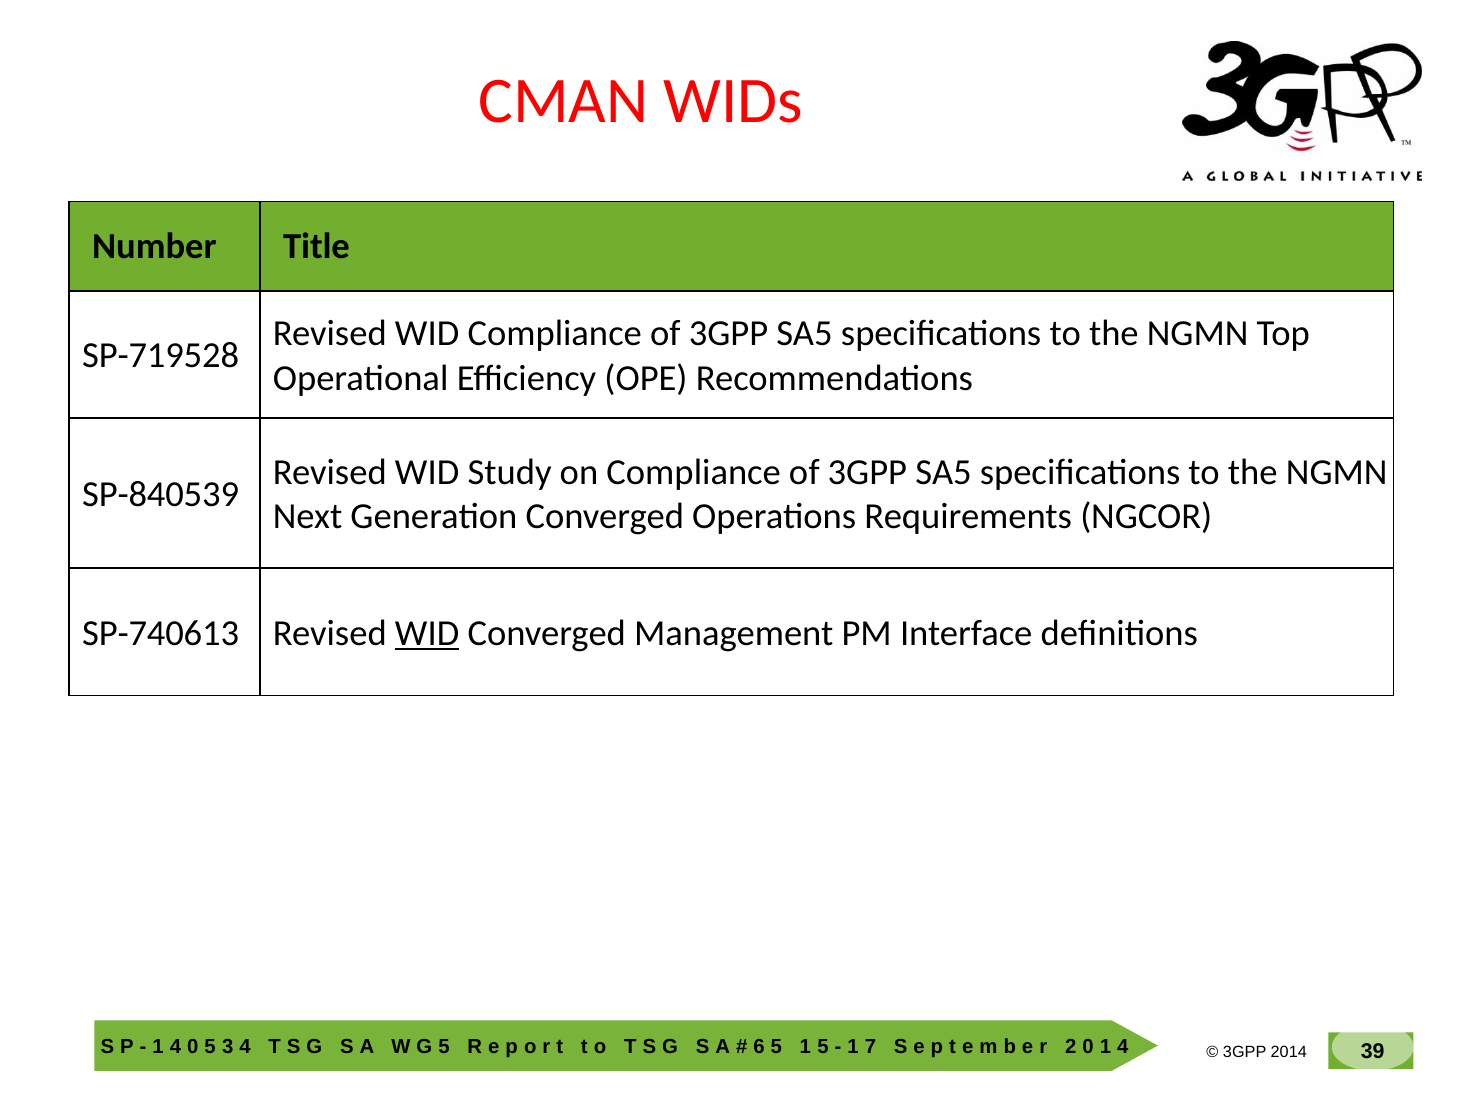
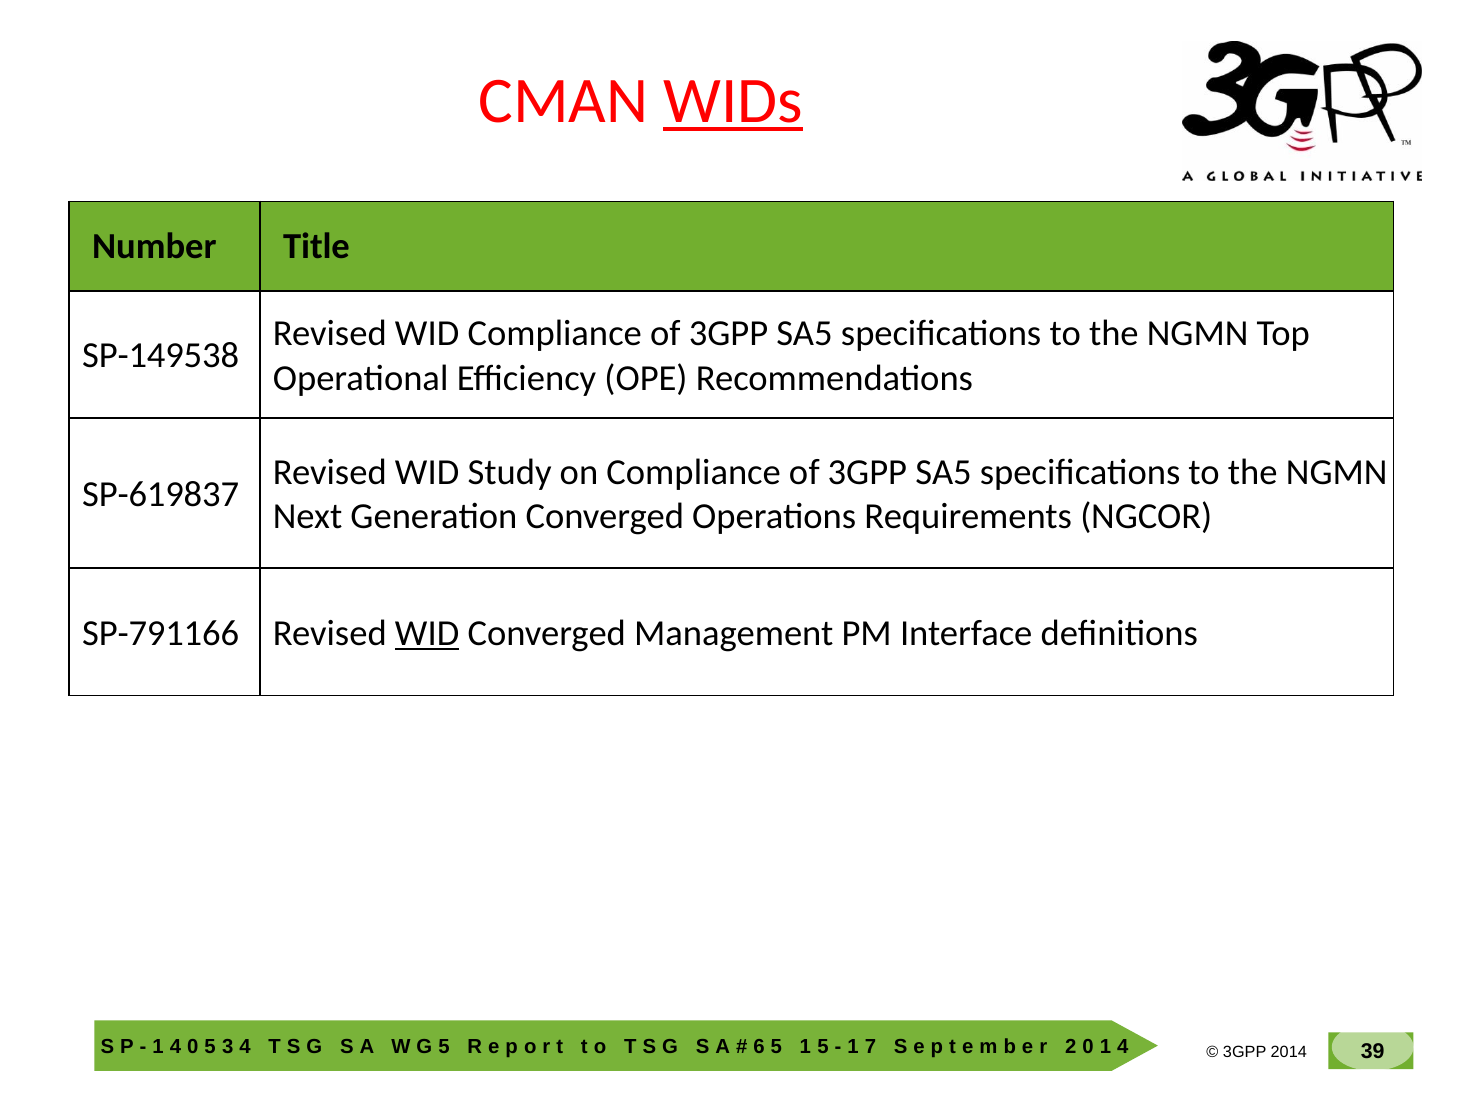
WIDs underline: none -> present (733, 101)
SP-719528: SP-719528 -> SP-149538 (161, 356)
SP-840539: SP-840539 -> SP-619837 (161, 494)
SP-740613: SP-740613 -> SP-791166 (161, 633)
